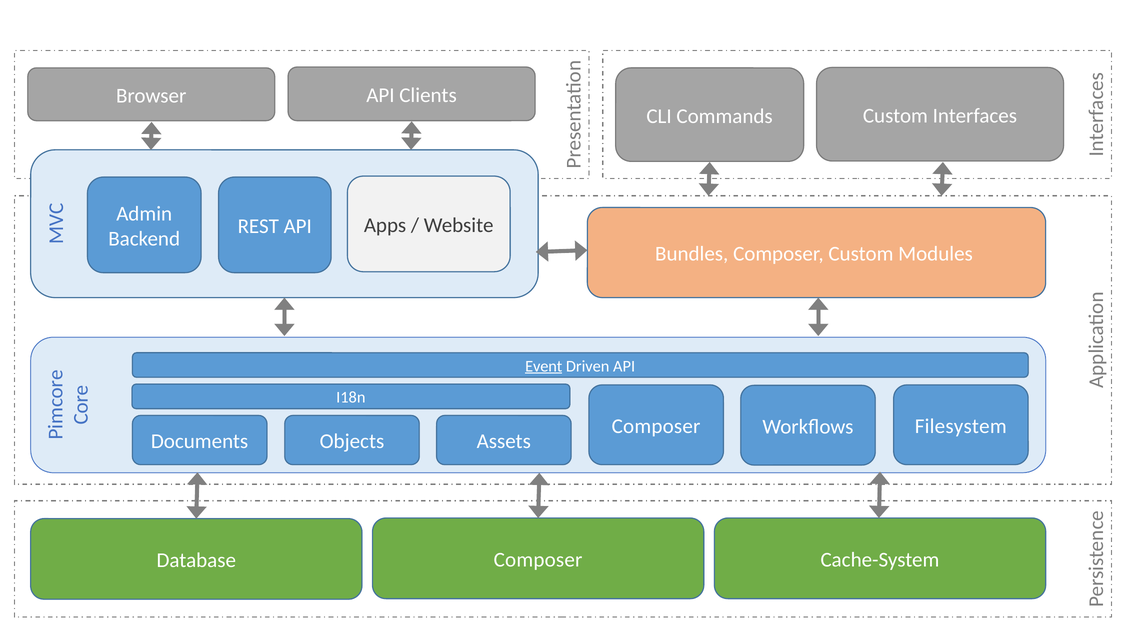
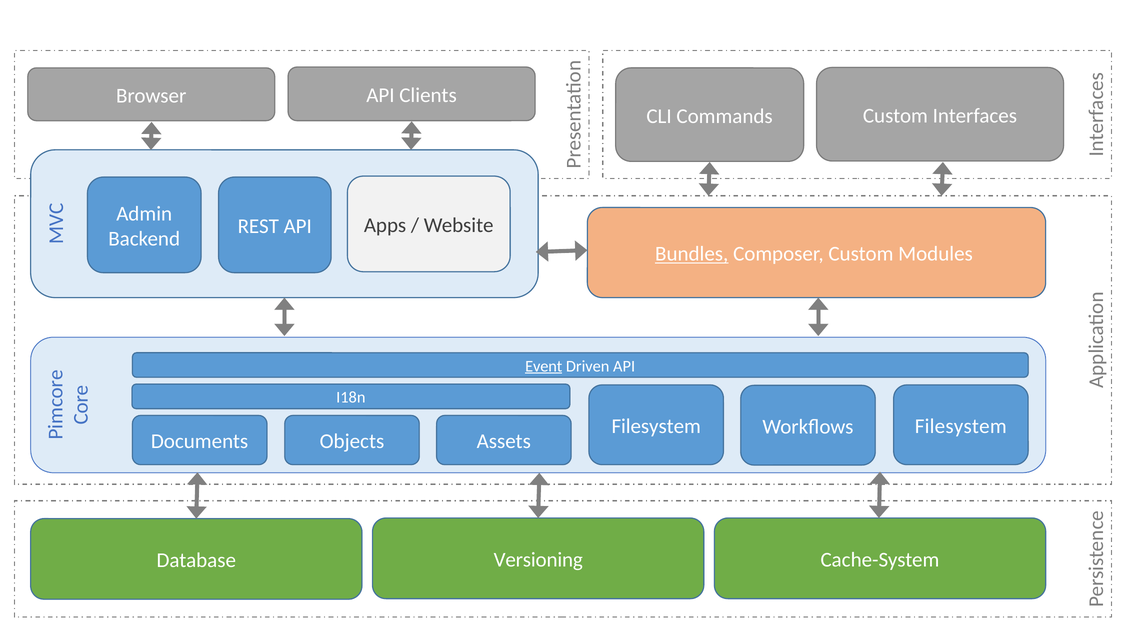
Bundles underline: none -> present (692, 254)
Composer: Composer -> Filesystem (656, 426)
Database Composer: Composer -> Versioning (538, 560)
